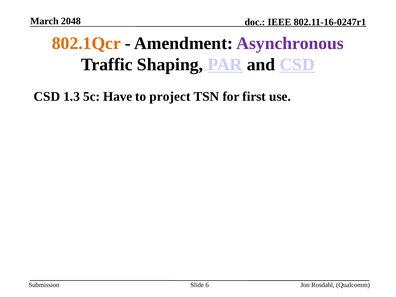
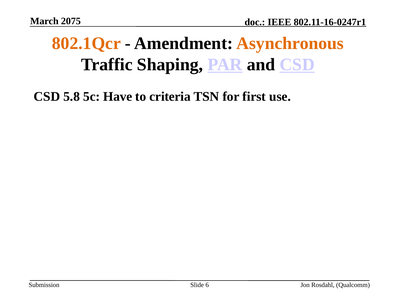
2048: 2048 -> 2075 (71, 21)
Asynchronous colour: purple -> orange (290, 43)
1.3: 1.3 -> 5.8 (72, 97)
project: project -> criteria (170, 97)
